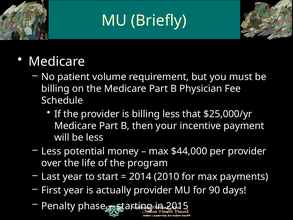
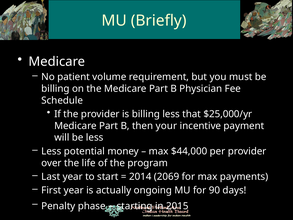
2010: 2010 -> 2069 (167, 176)
actually provider: provider -> ongoing (153, 190)
